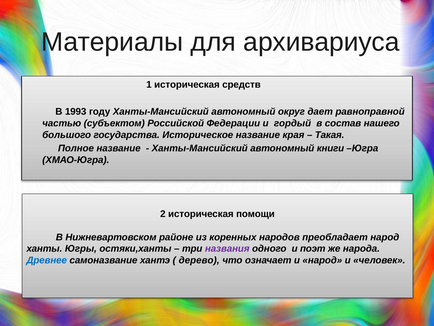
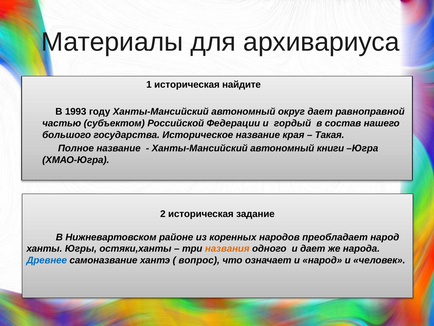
средств: средств -> найдите (242, 85)
помощи: помощи -> задание (255, 214)
названия colour: purple -> orange (227, 248)
и поэт: поэт -> дает (313, 248)
дерево: дерево -> вопрос (199, 260)
